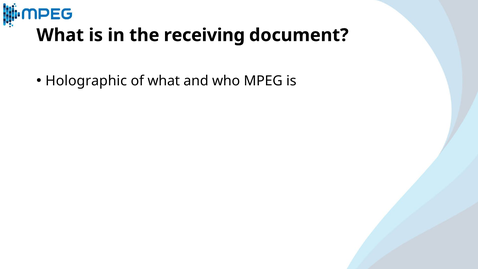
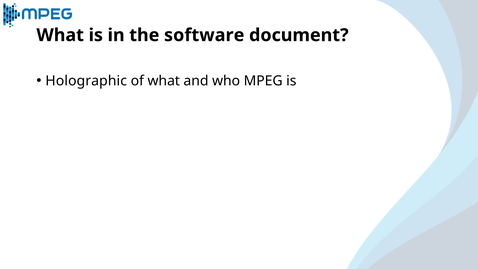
receiving: receiving -> software (204, 35)
